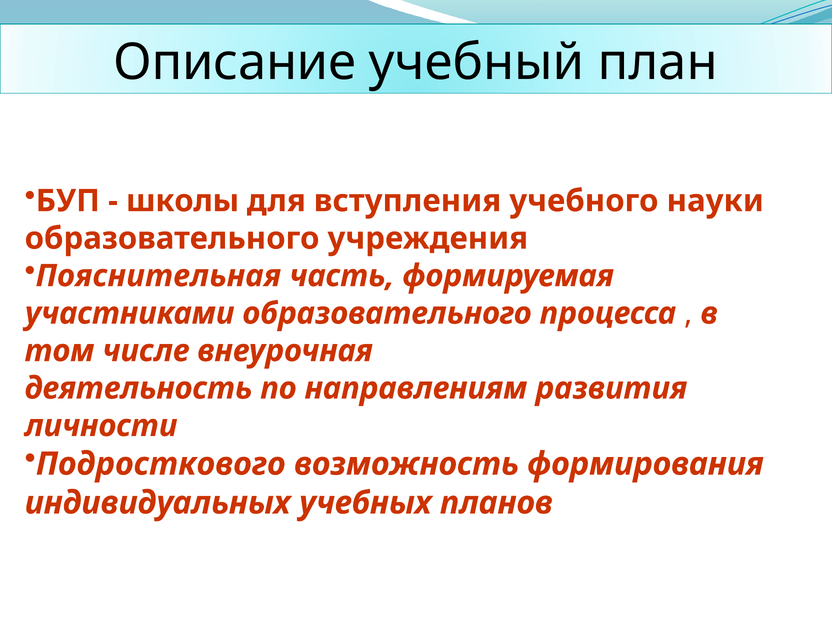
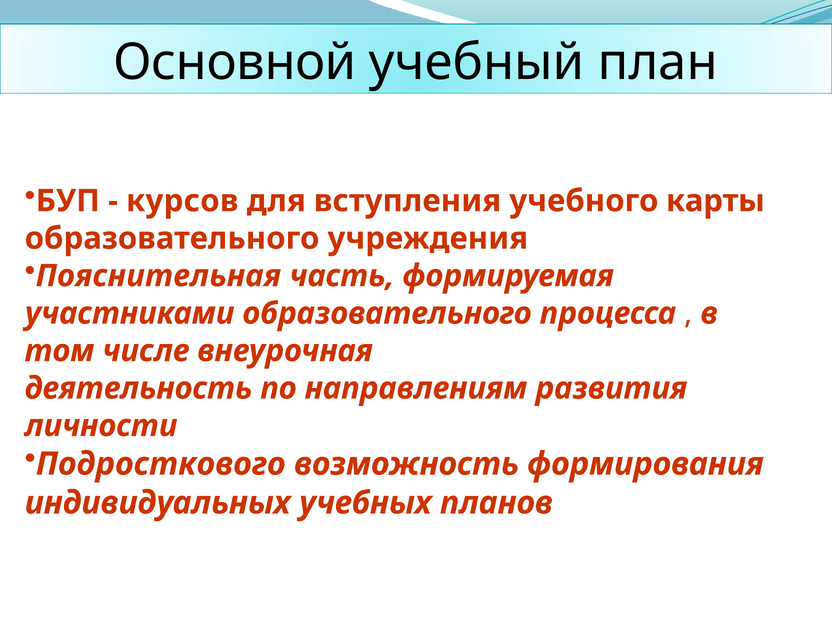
Описание: Описание -> Основной (235, 62)
школы: школы -> курсов (182, 201)
науки: науки -> карты (715, 201)
